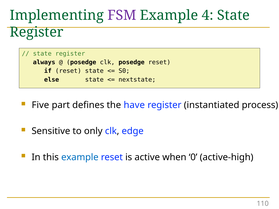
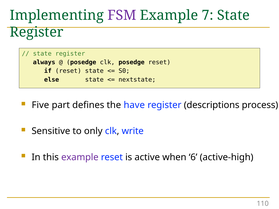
4: 4 -> 7 (208, 15)
instantiated: instantiated -> descriptions (212, 105)
edge: edge -> write (133, 131)
example colour: blue -> purple (80, 157)
0: 0 -> 6 (193, 157)
